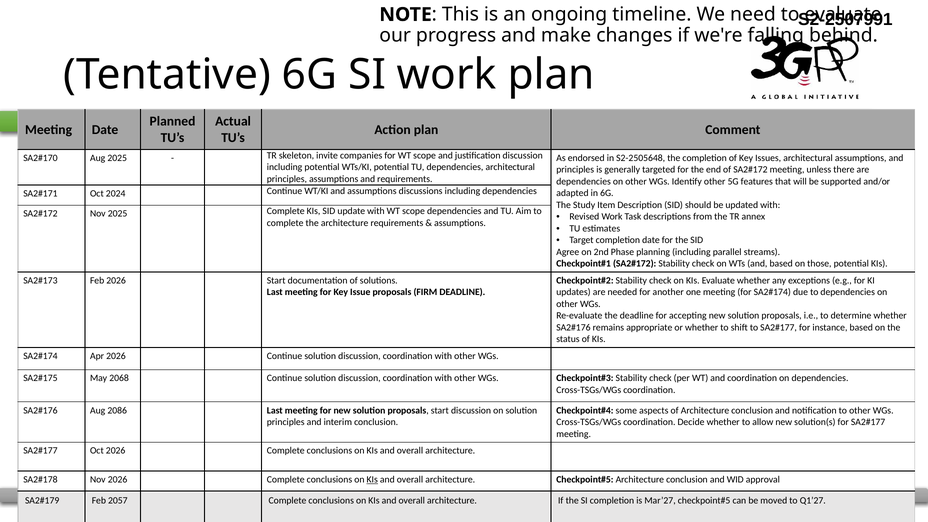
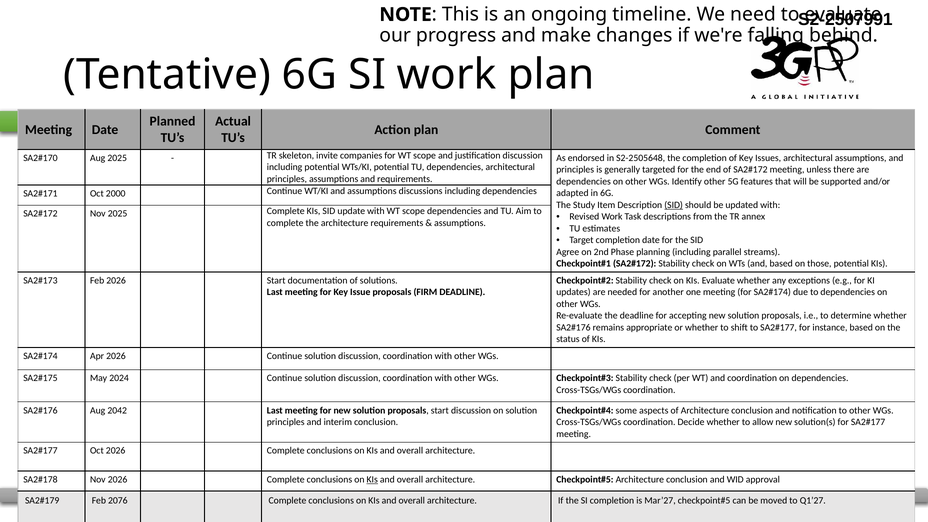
2024: 2024 -> 2000 (116, 194)
SID underline: none -> present (674, 205)
2068: 2068 -> 2024 (119, 378)
2086: 2086 -> 2042 (117, 410)
2057: 2057 -> 2076 (118, 501)
